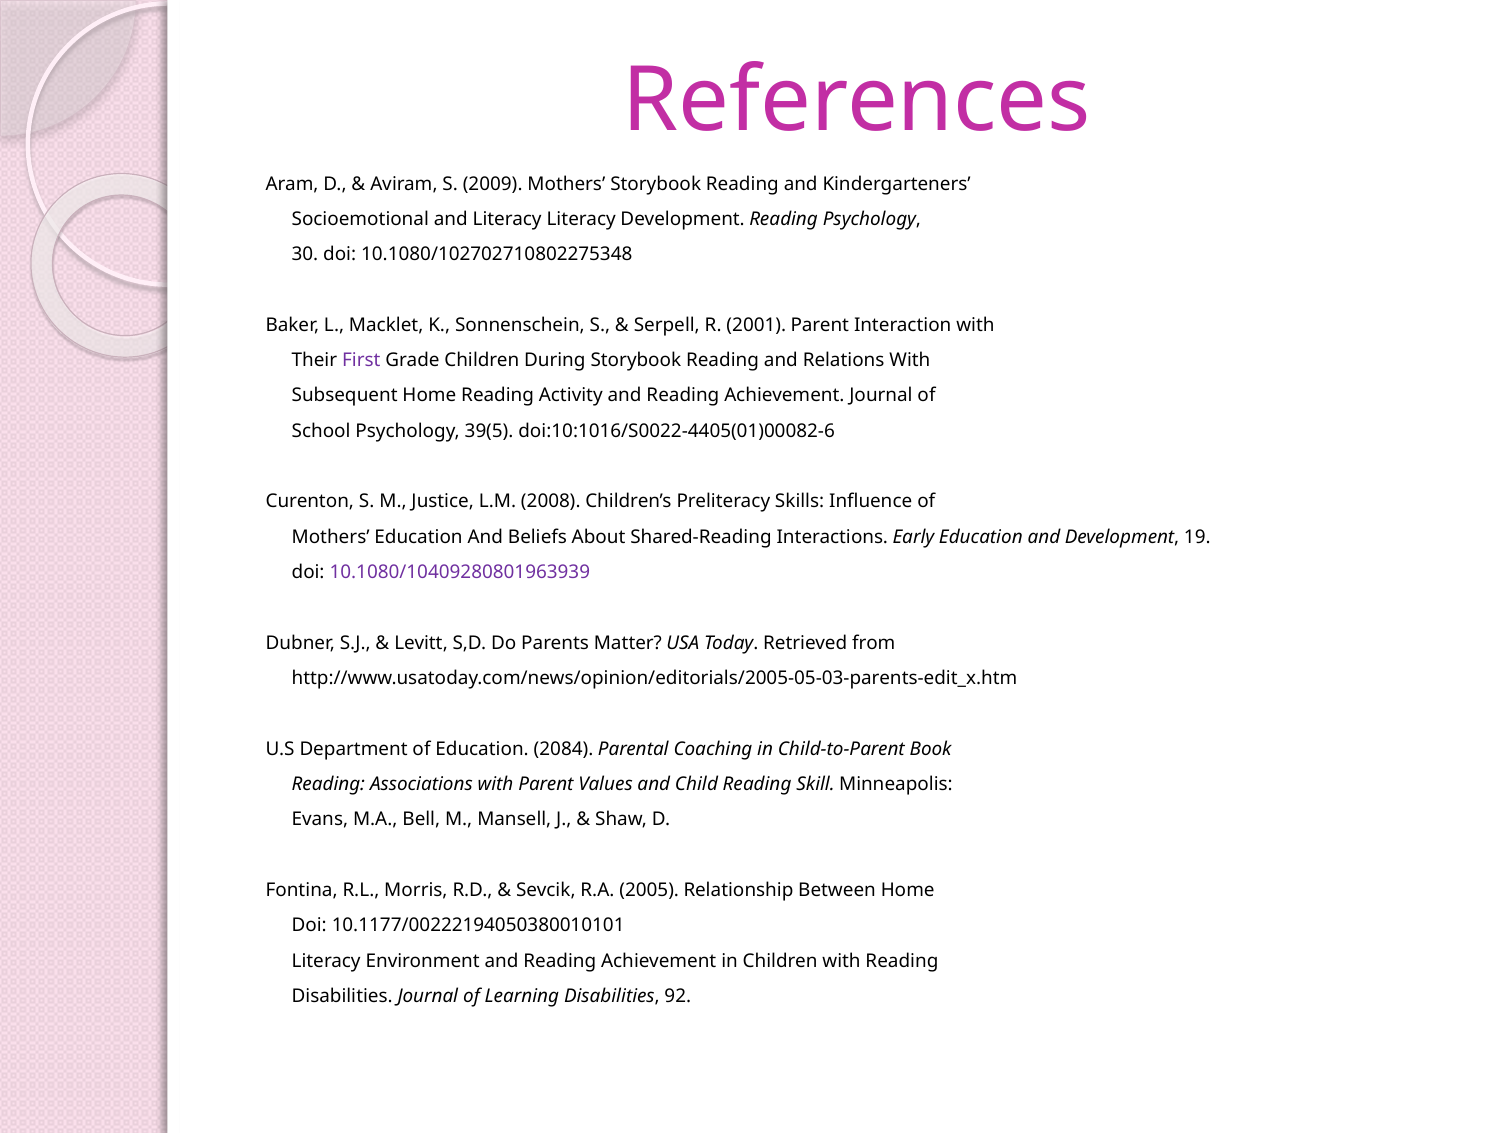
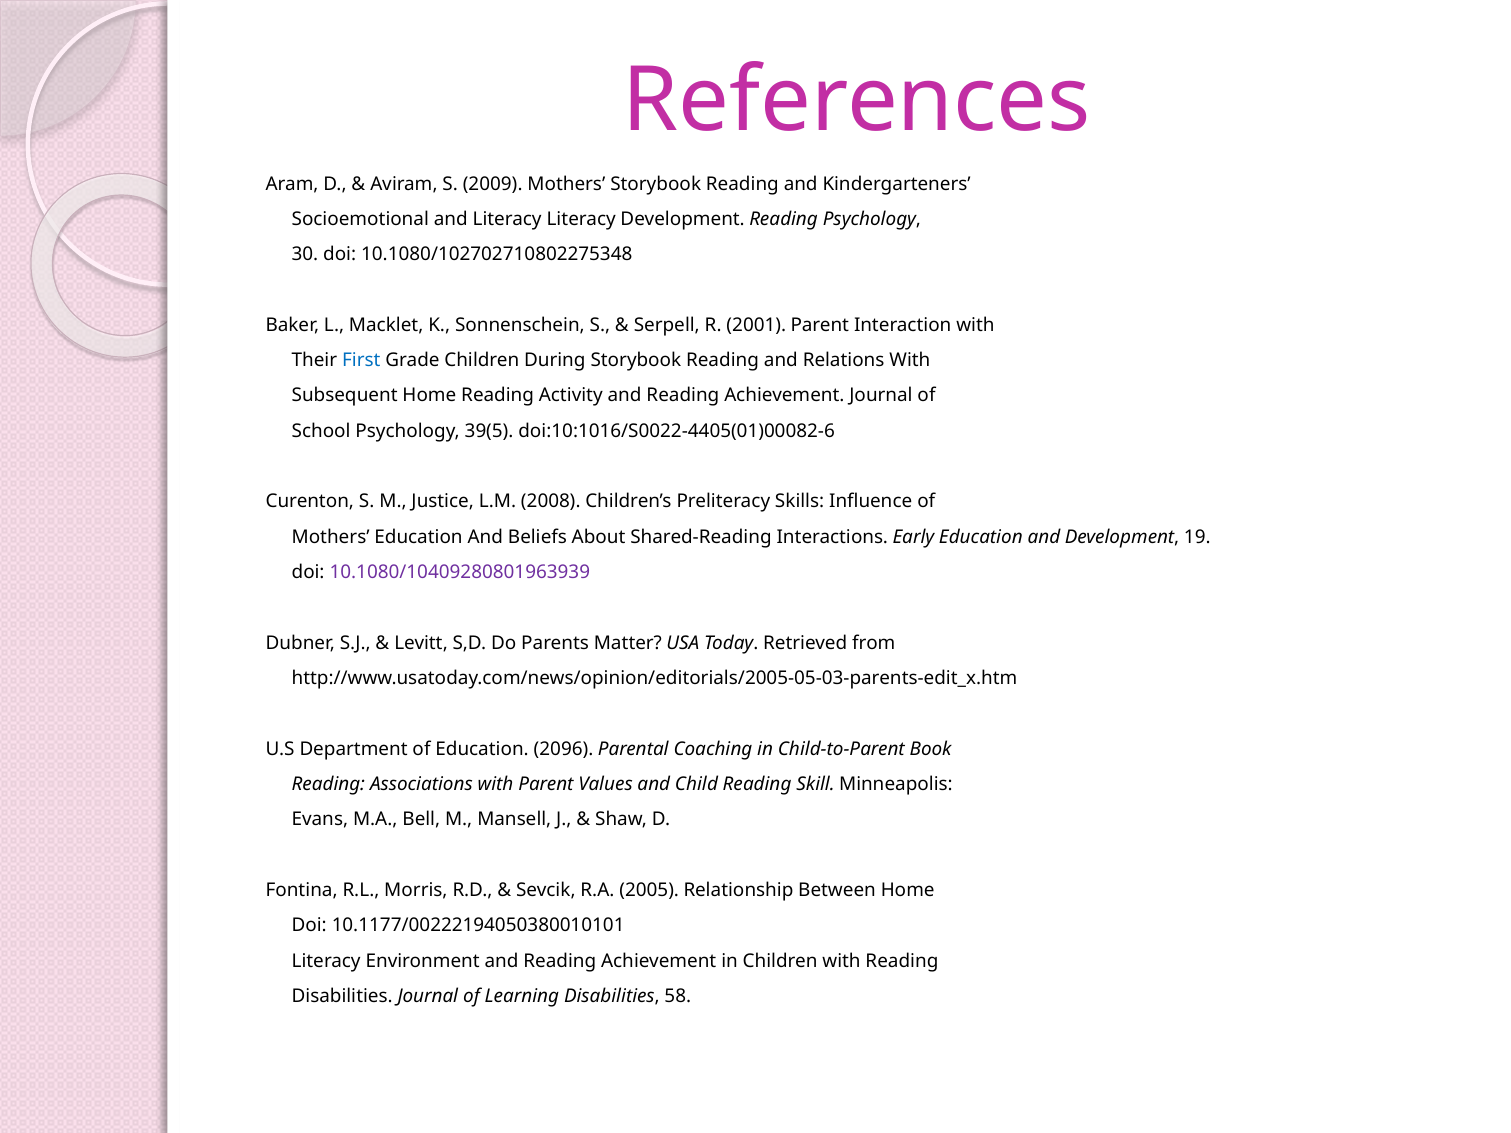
First colour: purple -> blue (361, 361)
2084: 2084 -> 2096 (564, 749)
92: 92 -> 58 (678, 997)
